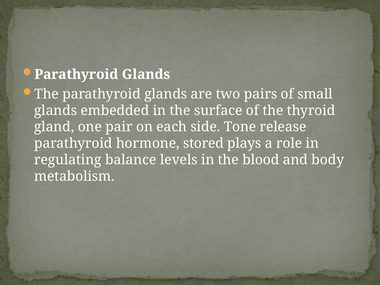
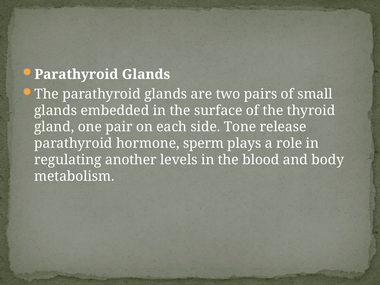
stored: stored -> sperm (203, 143)
balance: balance -> another (131, 160)
